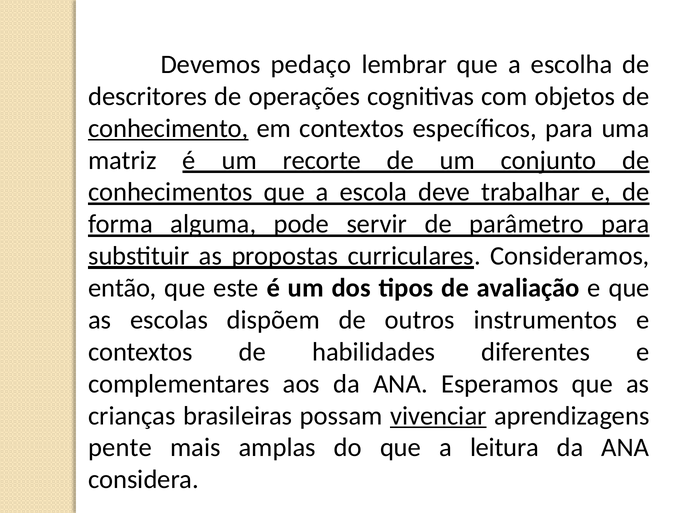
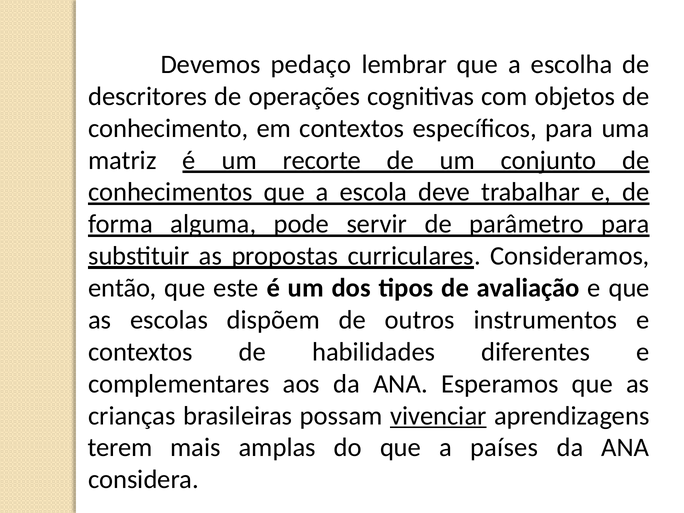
conhecimento underline: present -> none (168, 128)
pente: pente -> terem (120, 448)
leitura: leitura -> países (504, 448)
